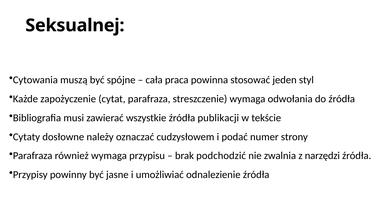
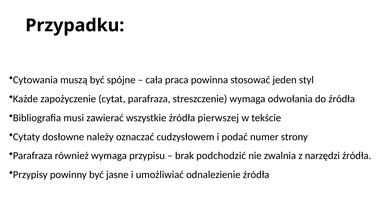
Seksualnej: Seksualnej -> Przypadku (75, 25)
publikacji: publikacji -> pierwszej (218, 118)
